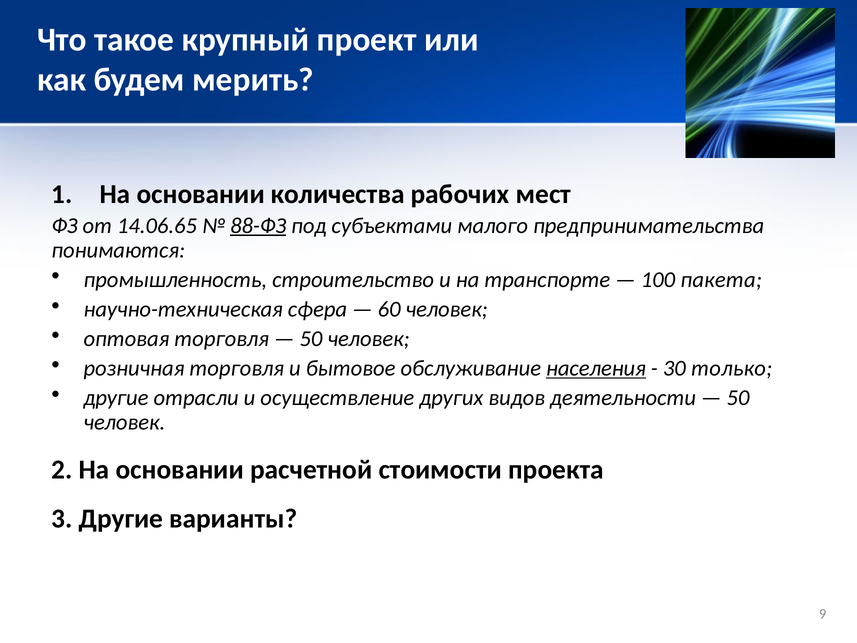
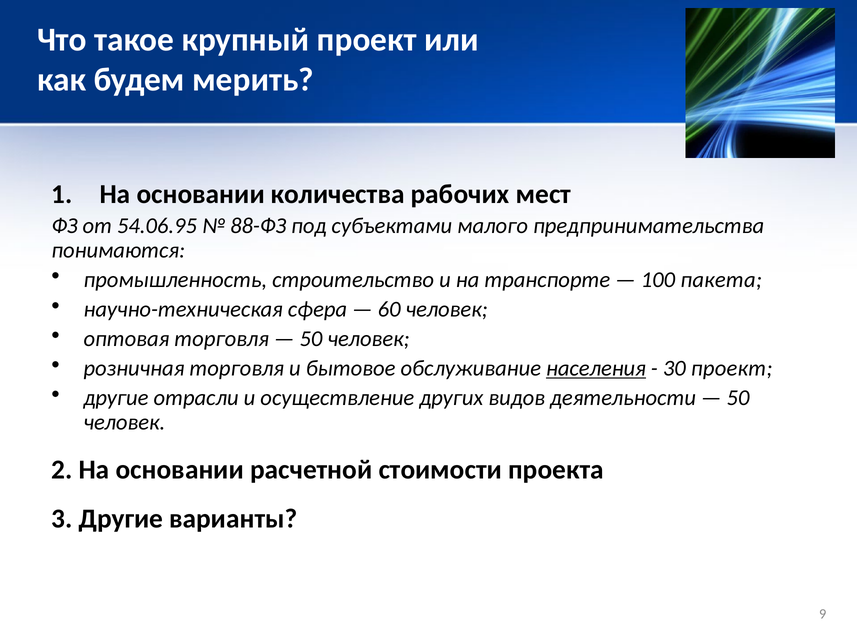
14.06.65: 14.06.65 -> 54.06.95 (157, 226)
88-ФЗ underline: present -> none (258, 226)
30 только: только -> проект (732, 368)
